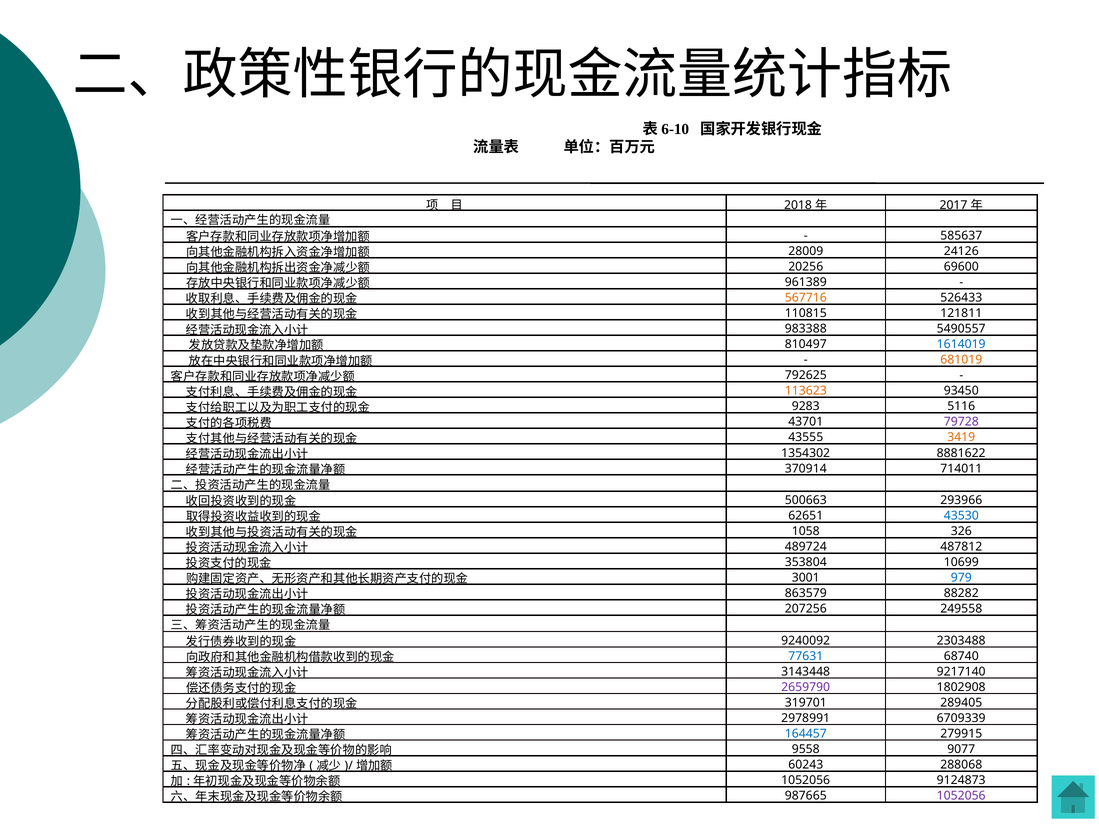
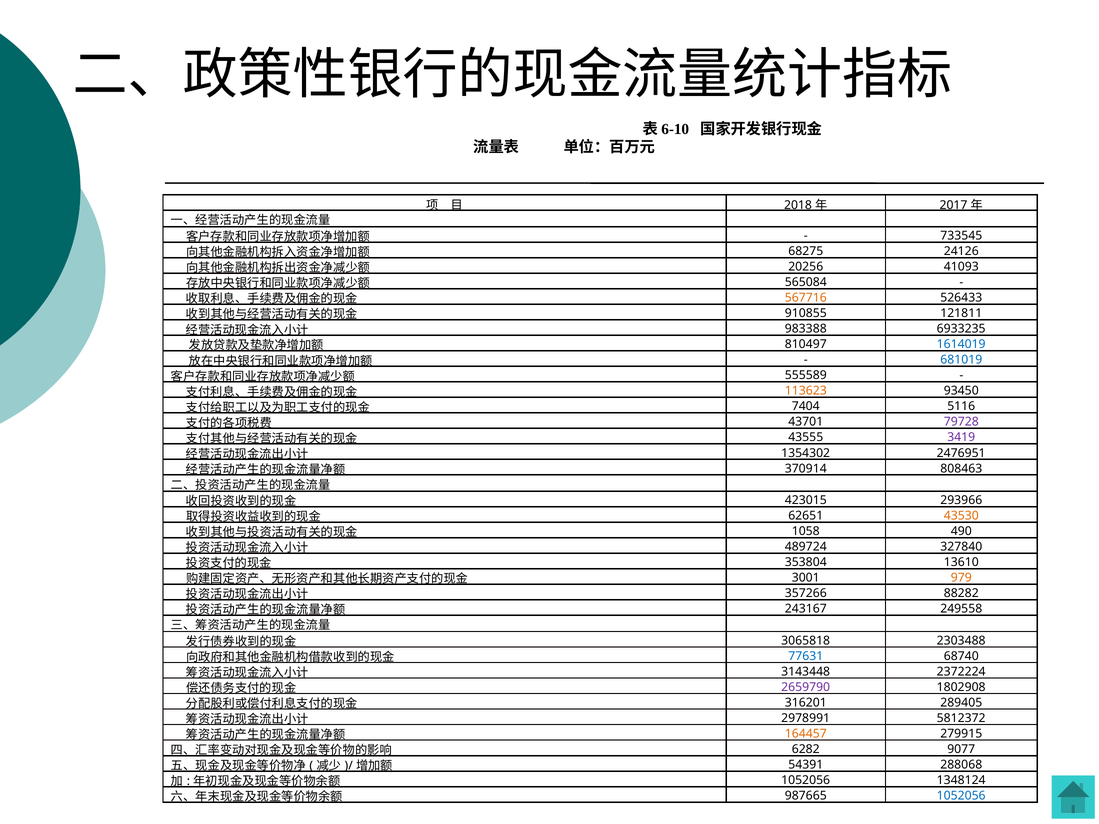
585637: 585637 -> 733545 (961, 236)
28009: 28009 -> 68275 (806, 251)
69600: 69600 -> 41093 (961, 267)
961389: 961389 -> 565084 (806, 282)
110815: 110815 -> 910855 (806, 313)
5490557: 5490557 -> 6933235 (961, 329)
681019 colour: orange -> blue (961, 360)
792625: 792625 -> 555589 (806, 376)
9283: 9283 -> 7404 (806, 407)
3419 colour: orange -> purple (961, 438)
8881622: 8881622 -> 2476951 (961, 453)
714011: 714011 -> 808463 (961, 469)
500663: 500663 -> 423015 (806, 500)
43530 colour: blue -> orange (961, 516)
326: 326 -> 490 (961, 531)
487812: 487812 -> 327840 (961, 547)
10699: 10699 -> 13610 (961, 562)
979 colour: blue -> orange (961, 578)
863579: 863579 -> 357266 (806, 594)
207256: 207256 -> 243167 (806, 609)
9240092: 9240092 -> 3065818 (806, 641)
9217140: 9217140 -> 2372224 (961, 672)
319701: 319701 -> 316201 (806, 703)
6709339: 6709339 -> 5812372 (961, 718)
164457 colour: blue -> orange (806, 734)
9558: 9558 -> 6282 (806, 749)
60243: 60243 -> 54391 (806, 765)
9124873: 9124873 -> 1348124 (961, 781)
1052056 colour: purple -> blue (961, 796)
